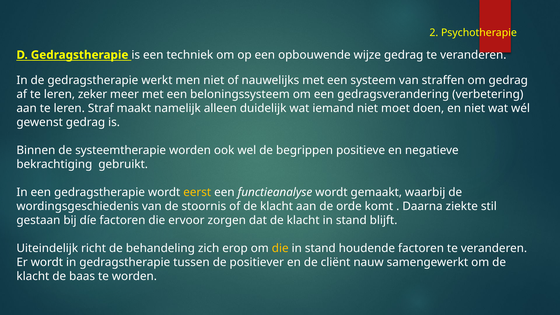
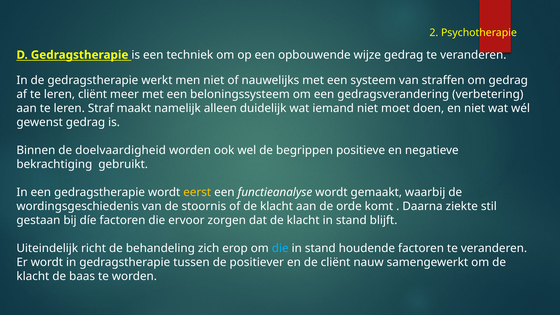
leren zeker: zeker -> cliënt (93, 94)
systeemtherapie: systeemtherapie -> doelvaardigheid (121, 150)
die colour: yellow -> light blue (280, 248)
